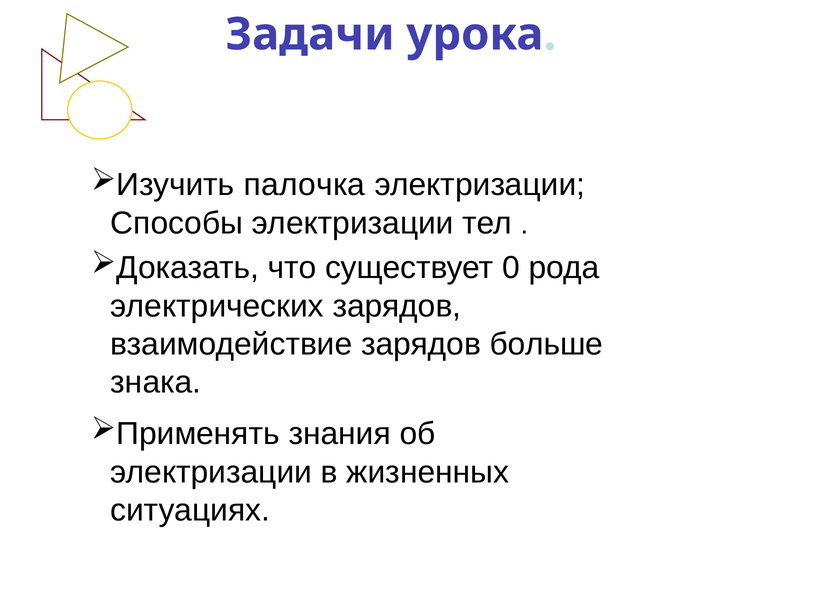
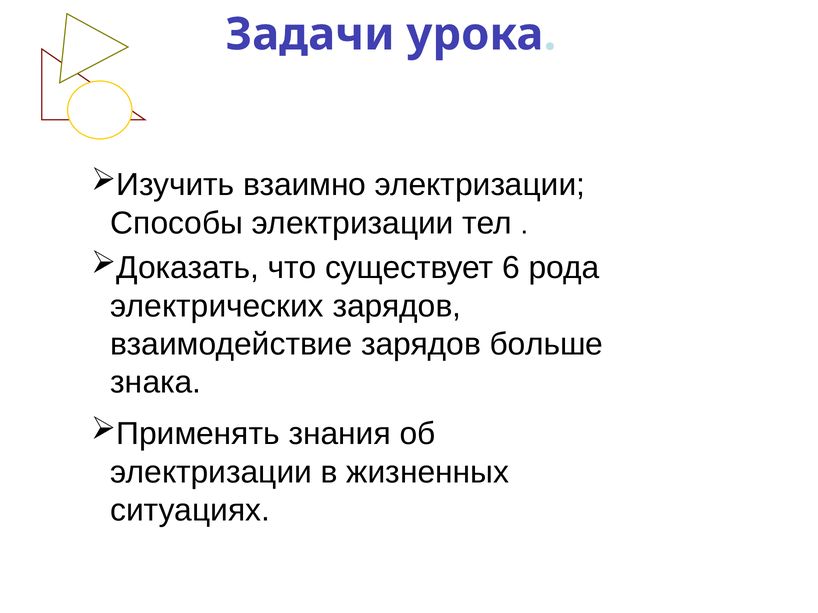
палочка: палочка -> взаимно (305, 185)
0: 0 -> 6 (511, 268)
